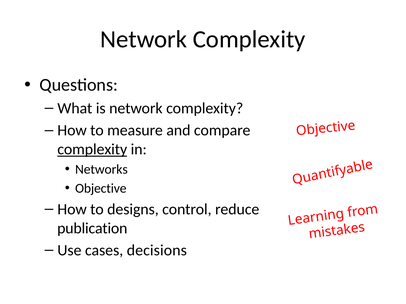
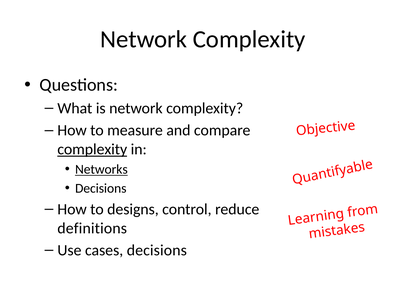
Networks underline: none -> present (101, 170)
Objective: Objective -> Decisions (101, 189)
publication: publication -> definitions (92, 229)
